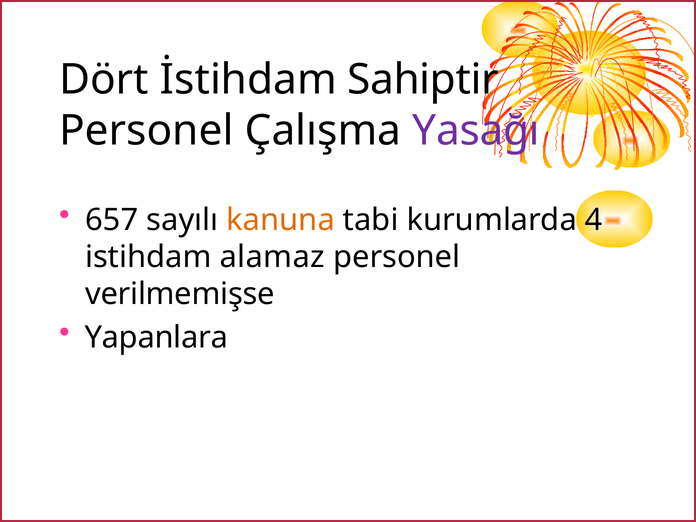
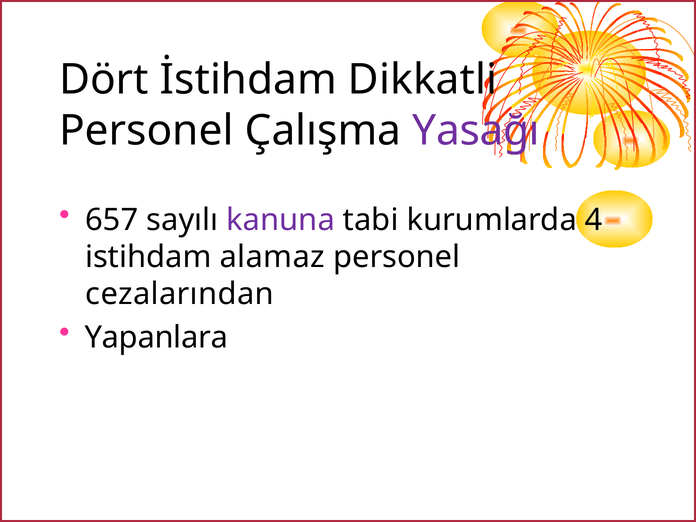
Sahiptir: Sahiptir -> Dikkatli (423, 79)
kanuna colour: orange -> purple (281, 220)
verilmemişse: verilmemişse -> cezalarından (180, 294)
